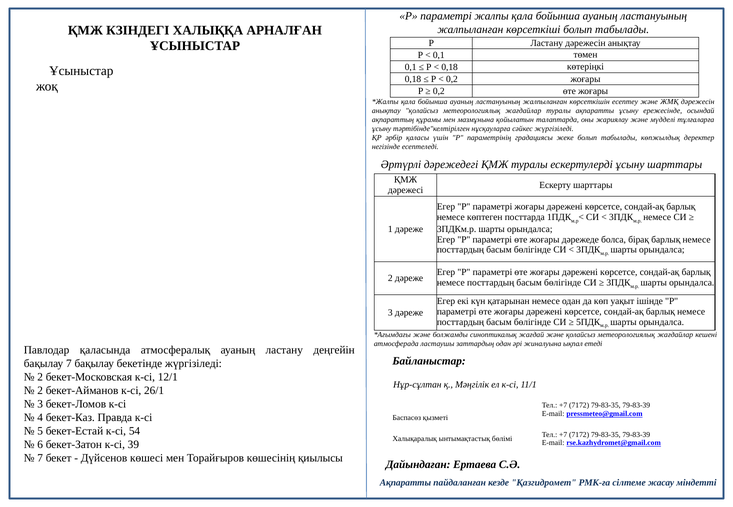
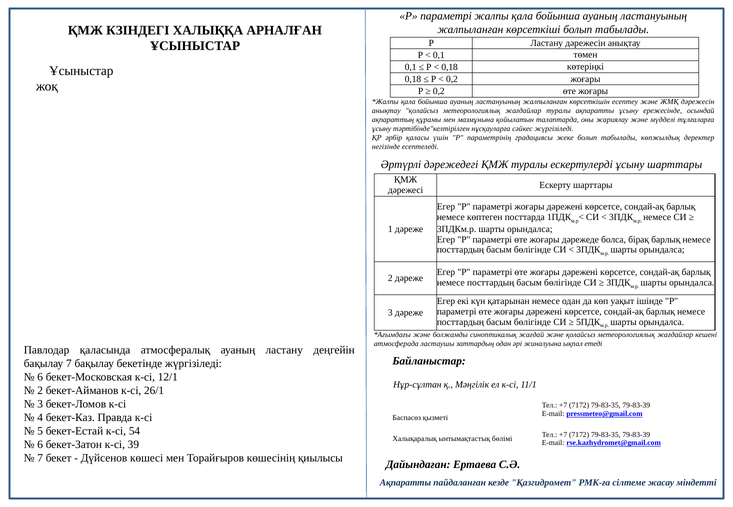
2: 2 -> 6 (40, 377)
